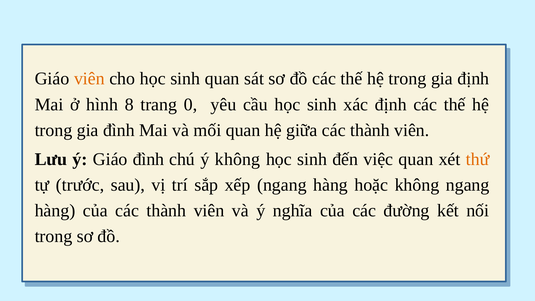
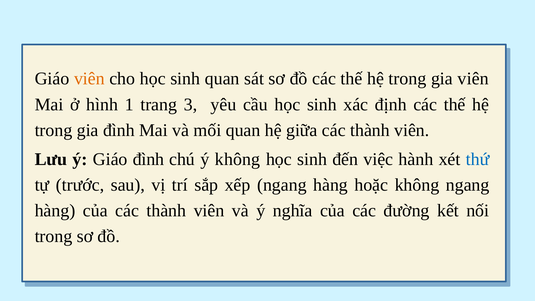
gia định: định -> viên (473, 79)
8: 8 -> 1 (129, 104)
0: 0 -> 3 (190, 104)
việc quan: quan -> hành (416, 159)
thứ colour: orange -> blue (478, 159)
